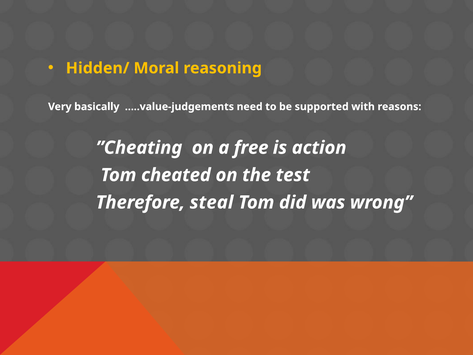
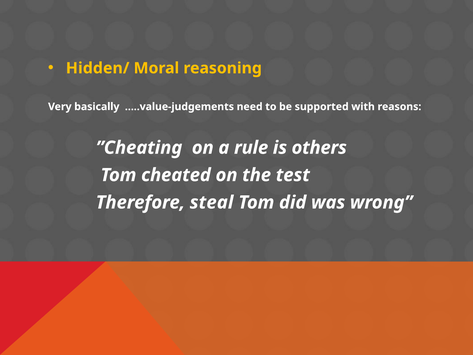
free: free -> rule (251, 148)
action: action -> others (319, 148)
